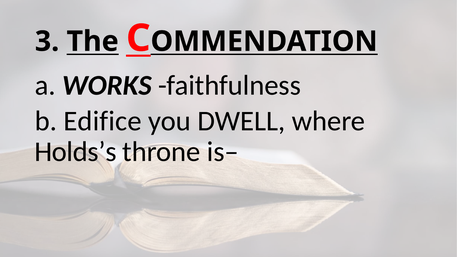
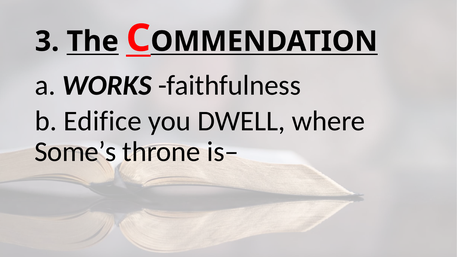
Holds’s: Holds’s -> Some’s (75, 152)
